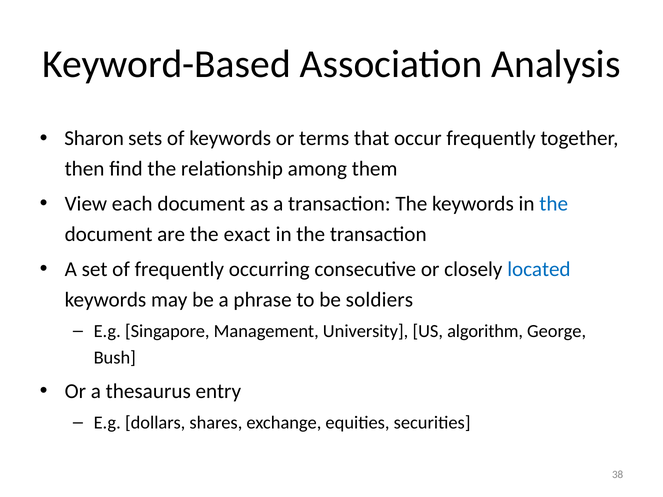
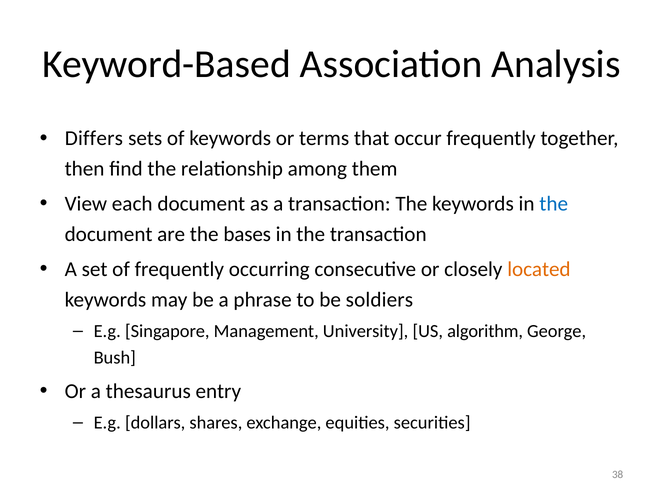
Sharon: Sharon -> Differs (94, 139)
exact: exact -> bases (247, 234)
located colour: blue -> orange (539, 269)
